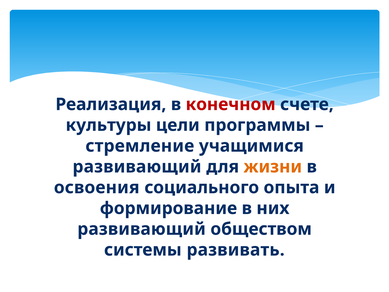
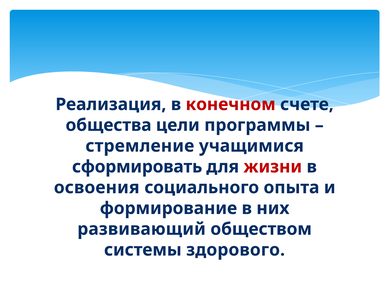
культуры: культуры -> общества (109, 125)
развивающий: развивающий -> сформировать (137, 167)
жизни colour: orange -> red (273, 167)
развивать: развивать -> здорового (236, 250)
